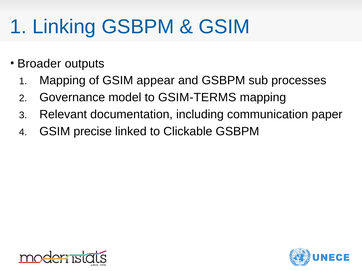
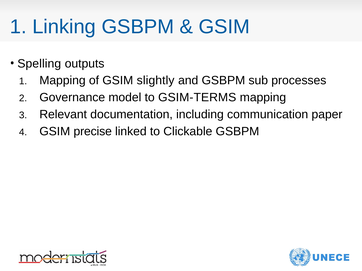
Broader: Broader -> Spelling (39, 64)
appear: appear -> slightly (156, 81)
